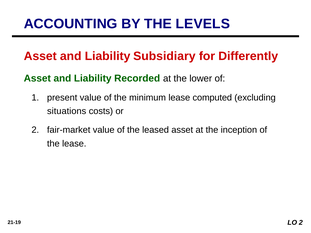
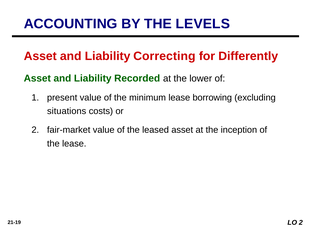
Subsidiary: Subsidiary -> Correcting (164, 56)
computed: computed -> borrowing (212, 98)
